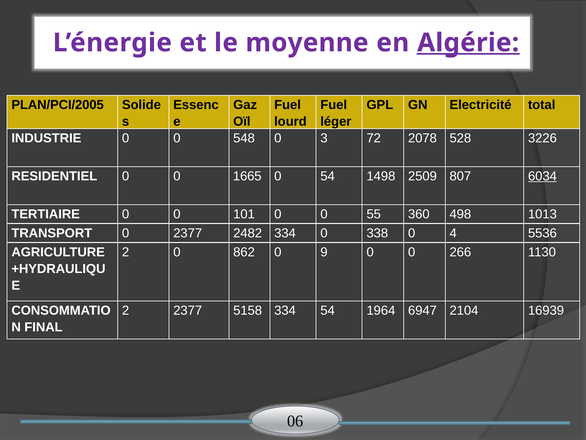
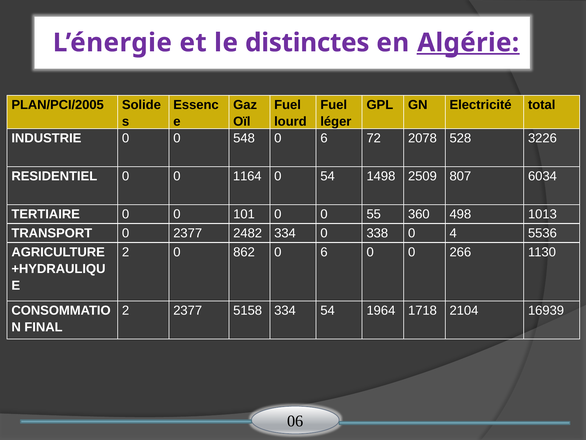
moyenne: moyenne -> distinctes (307, 43)
548 0 3: 3 -> 6 (324, 138)
1665: 1665 -> 1164 (247, 176)
6034 underline: present -> none (542, 176)
862 0 9: 9 -> 6 (324, 252)
6947: 6947 -> 1718 (422, 310)
